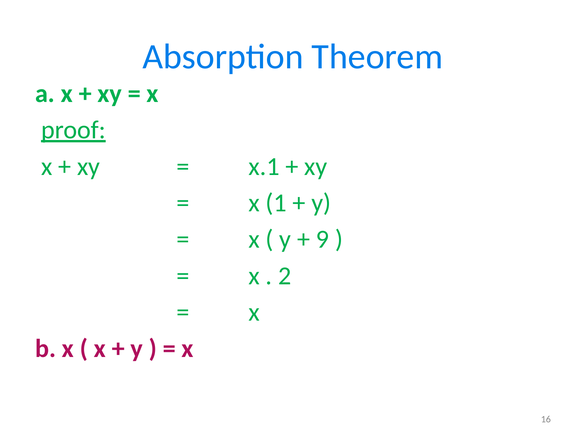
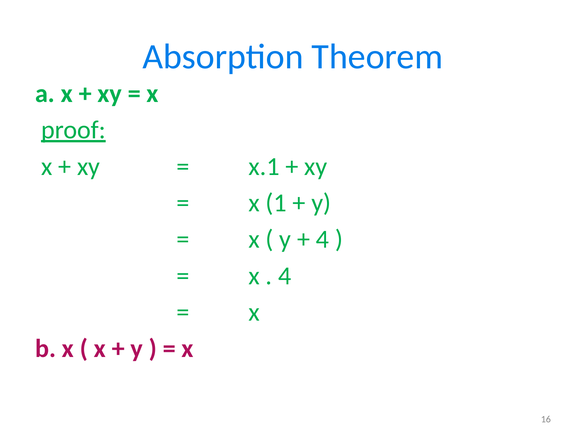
9: 9 -> 4 (322, 240)
2: 2 -> 4 (285, 276)
